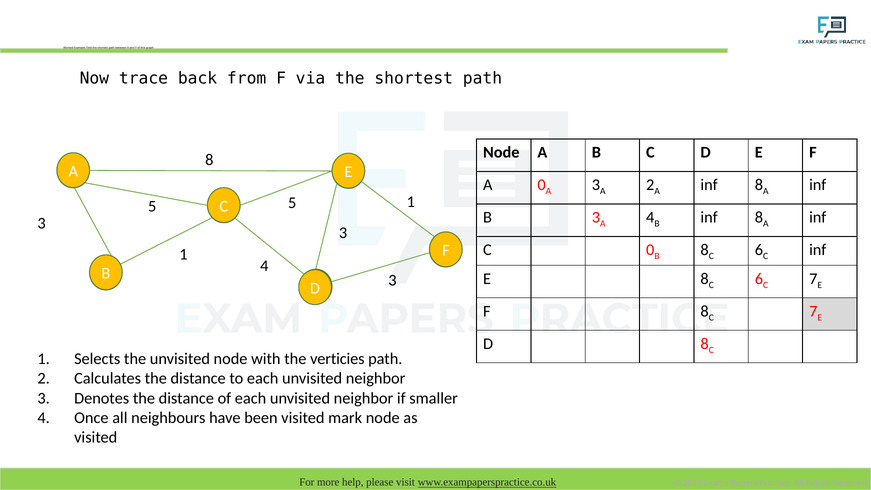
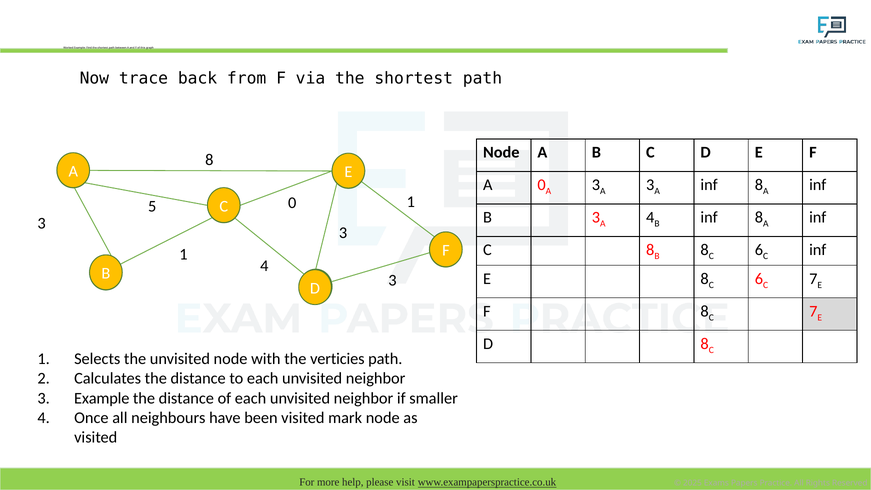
3 A 2: 2 -> 3 (650, 185)
5 5: 5 -> 0 (292, 203)
C 0: 0 -> 8 (650, 250)
3 Denotes: Denotes -> Example (102, 398)
